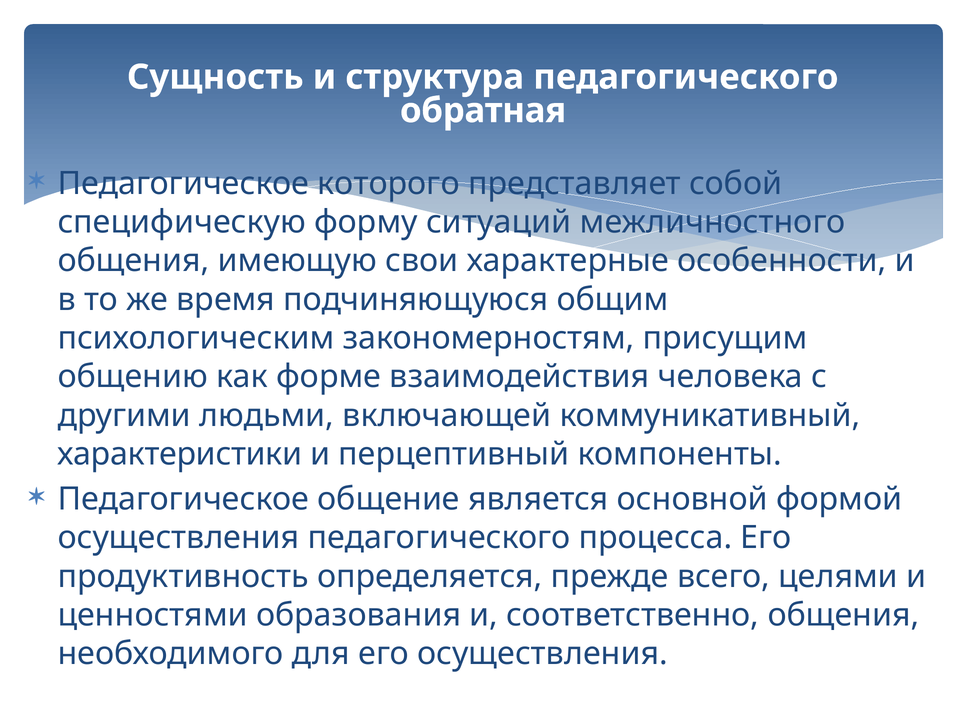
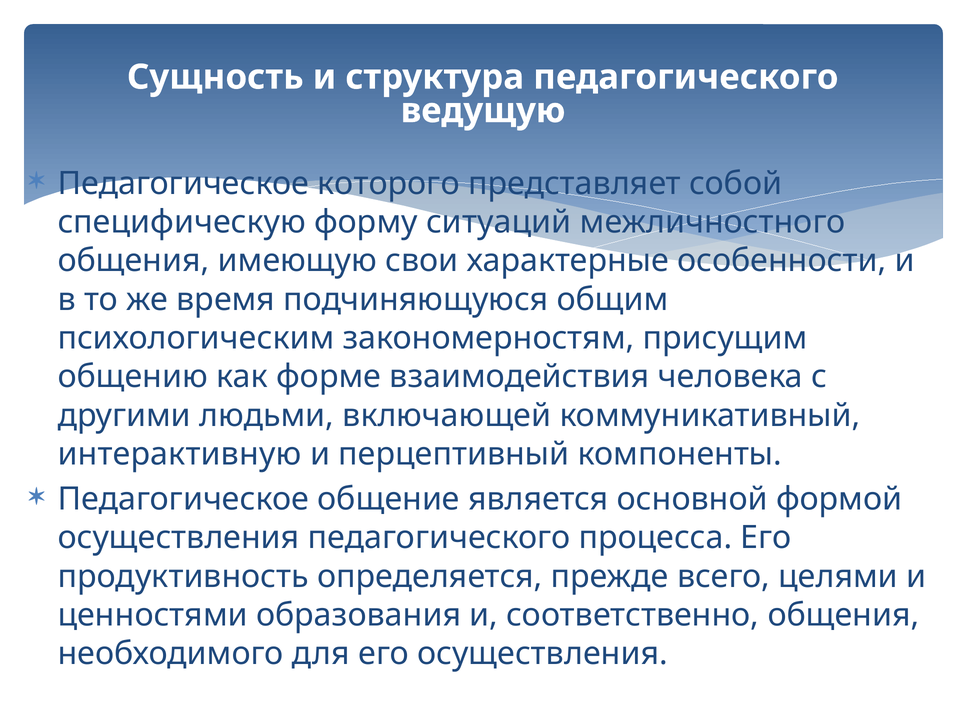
обратная: обратная -> ведущую (483, 111)
характеристики: характеристики -> интерактивную (180, 454)
